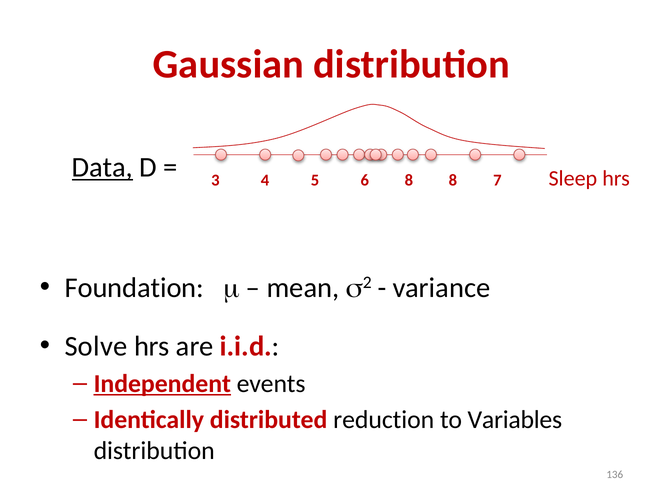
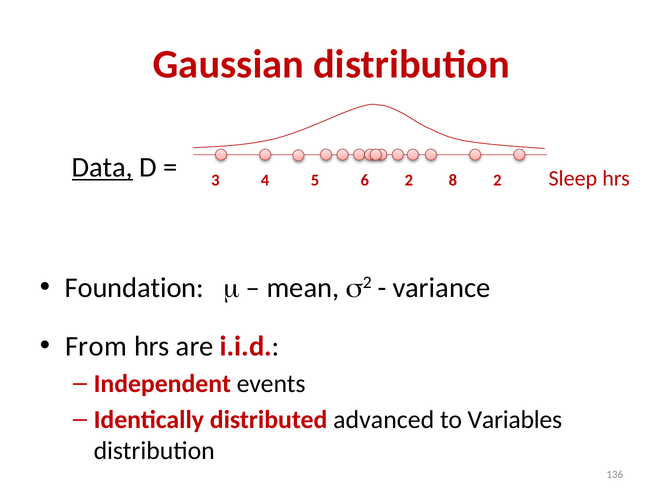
3 8: 8 -> 2 (409, 180)
8 7: 7 -> 2 (497, 180)
Solve: Solve -> From (96, 346)
Independent underline: present -> none (162, 384)
reduction: reduction -> advanced (384, 420)
